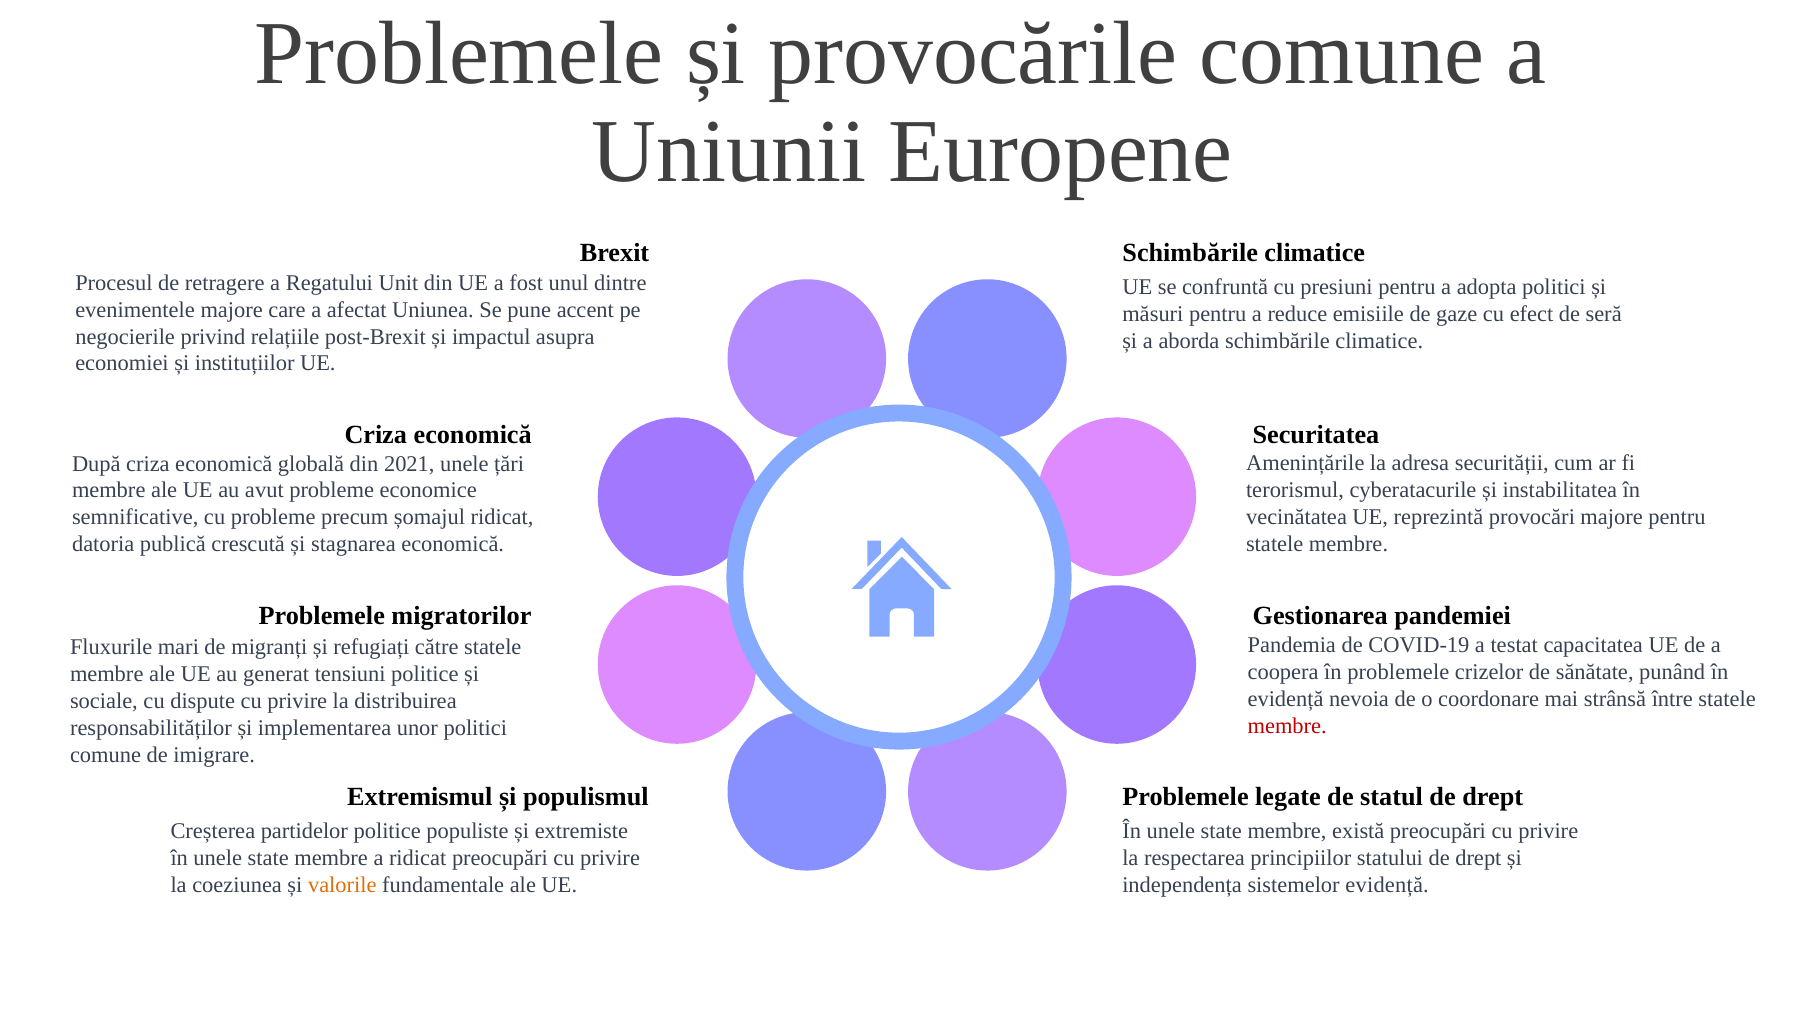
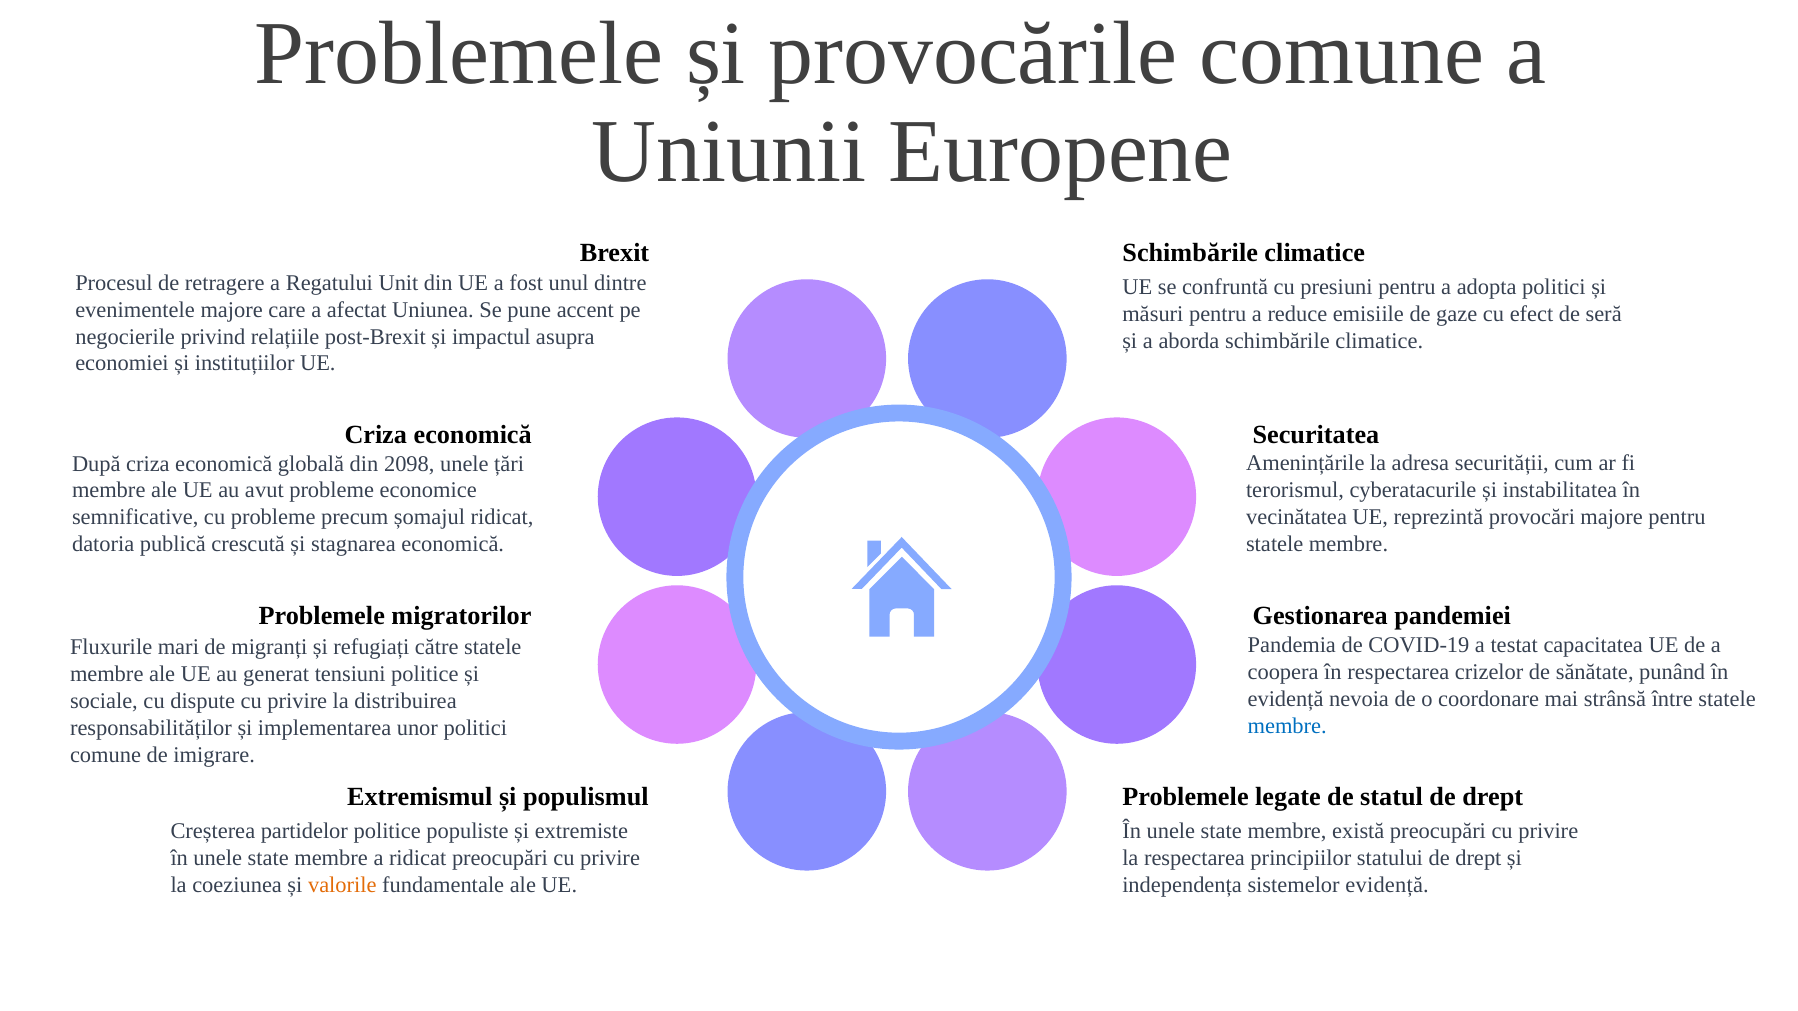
2021: 2021 -> 2098 (409, 464)
în problemele: problemele -> respectarea (1398, 673)
membre colour: red -> blue (1287, 727)
